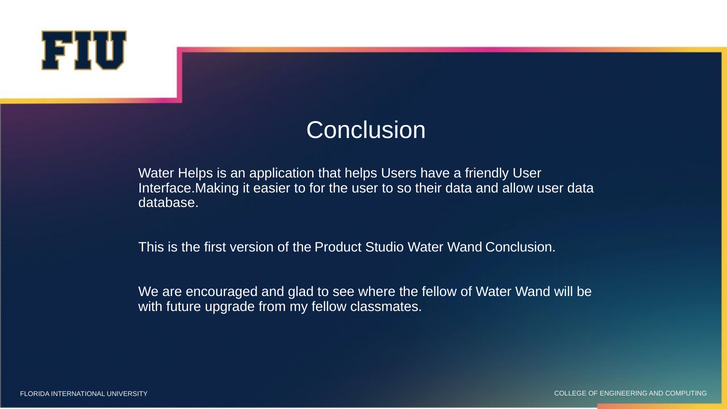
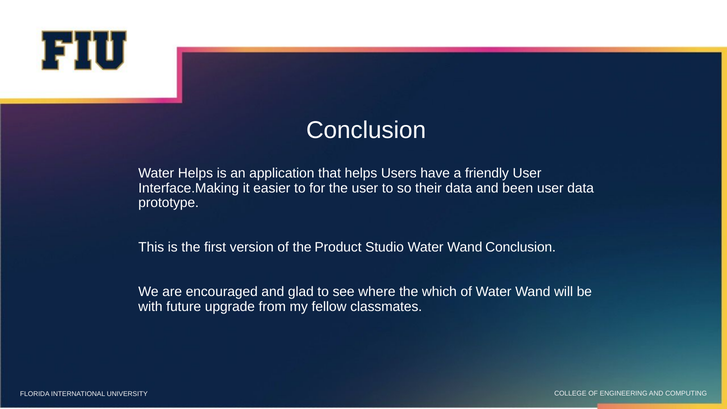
allow: allow -> been (518, 188)
database: database -> prototype (169, 203)
the fellow: fellow -> which (439, 292)
